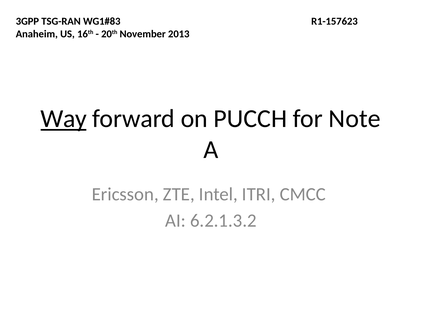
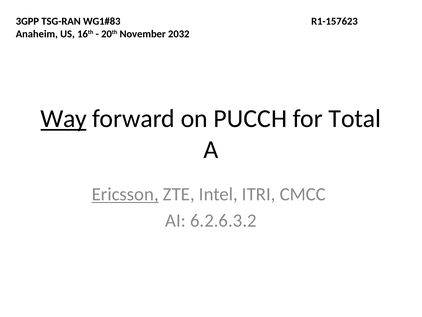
2013: 2013 -> 2032 (179, 34)
Note: Note -> Total (355, 119)
Ericsson underline: none -> present (125, 194)
6.2.1.3.2: 6.2.1.3.2 -> 6.2.6.3.2 (223, 220)
